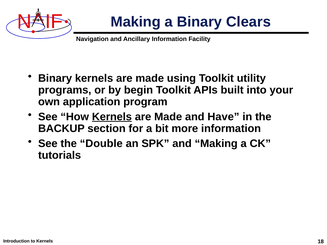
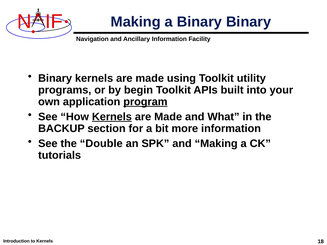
Binary Clears: Clears -> Binary (249, 22)
program underline: none -> present (145, 102)
Have: Have -> What (223, 117)
